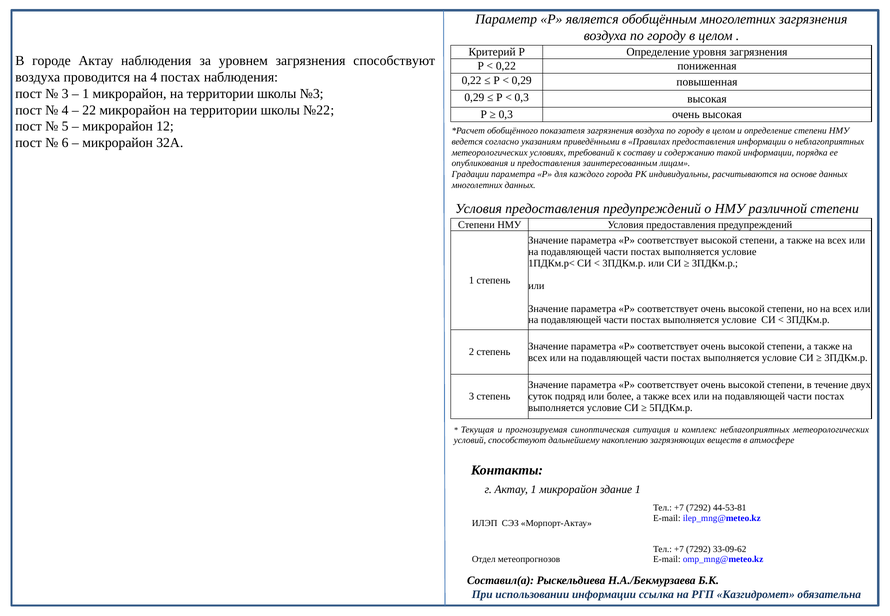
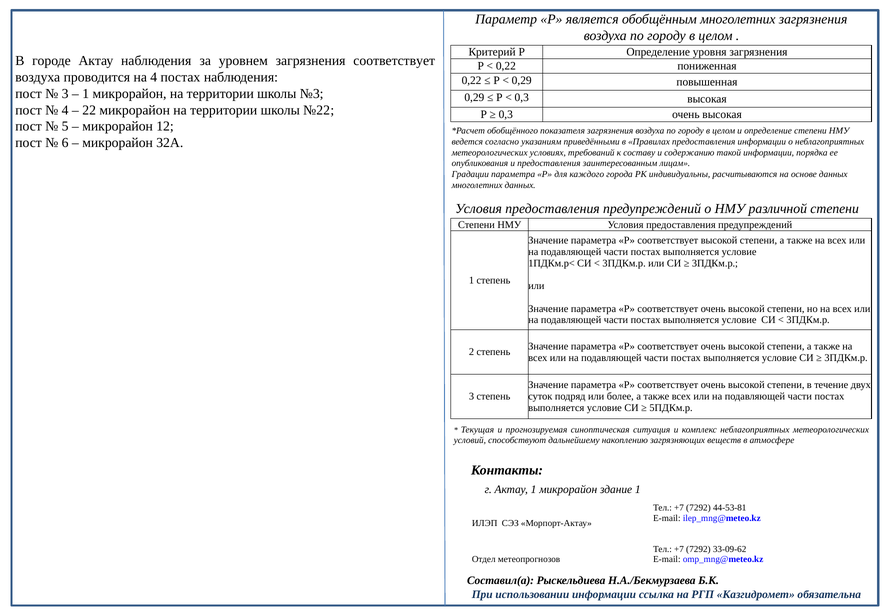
загрязнения способствуют: способствуют -> соответствует (394, 61)
